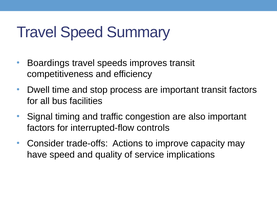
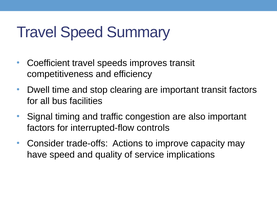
Boardings: Boardings -> Coefficient (48, 63)
process: process -> clearing (126, 90)
